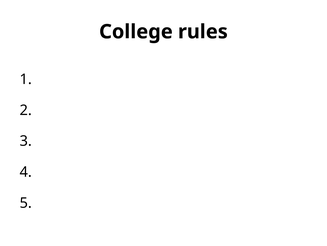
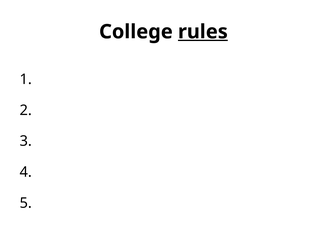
rules underline: none -> present (203, 32)
